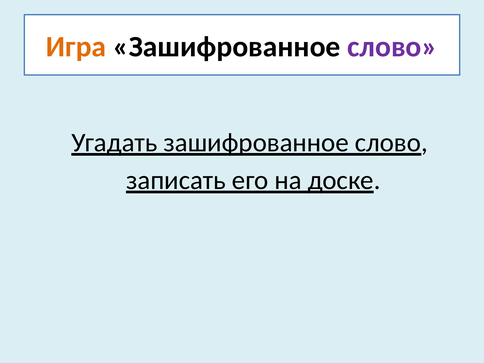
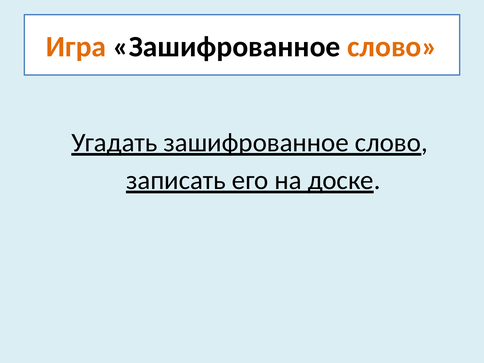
слово colour: purple -> orange (392, 47)
